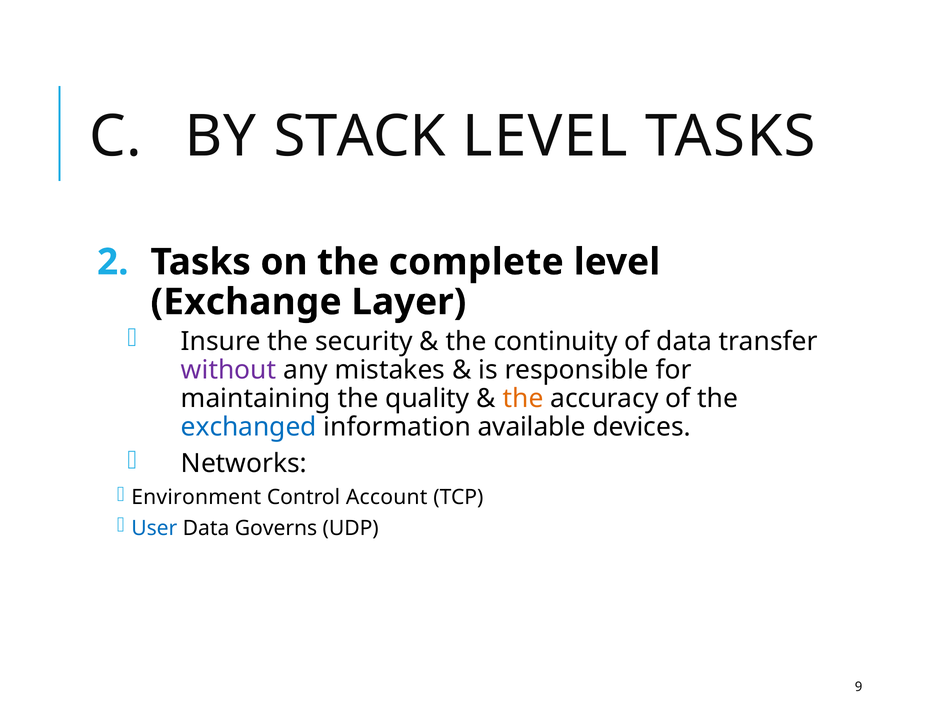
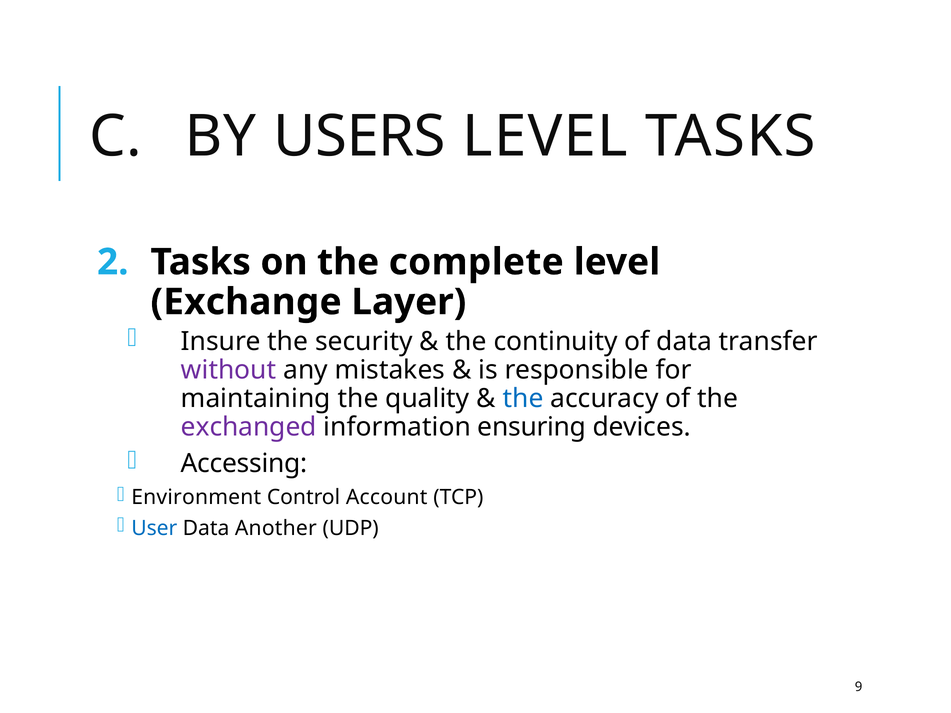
STACK: STACK -> USERS (360, 136)
the colour: orange -> blue (523, 399)
exchanged colour: blue -> purple (249, 427)
available: available -> ensuring (532, 427)
Networks: Networks -> Accessing (244, 464)
Governs: Governs -> Another (276, 528)
